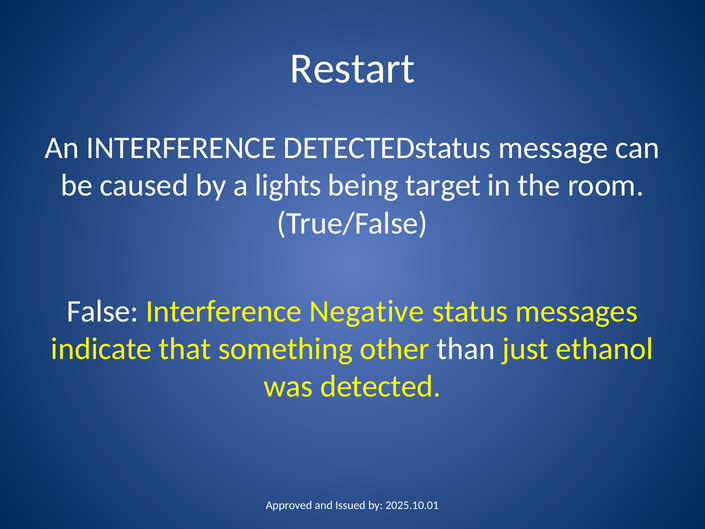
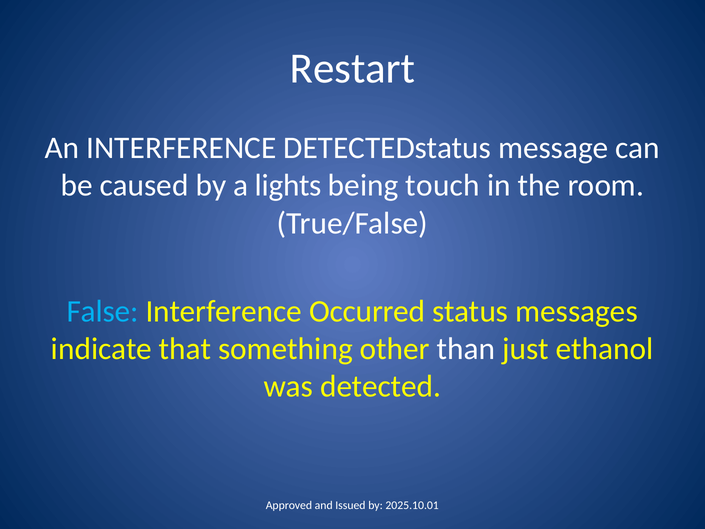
target: target -> touch (443, 186)
False colour: white -> light blue (103, 311)
Negative: Negative -> Occurred (367, 311)
